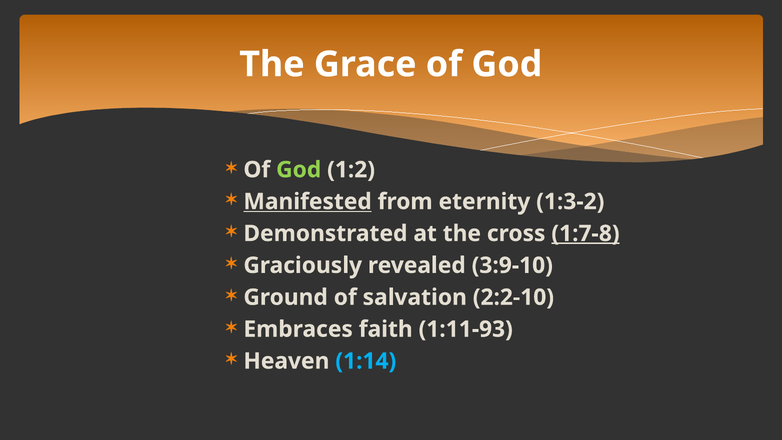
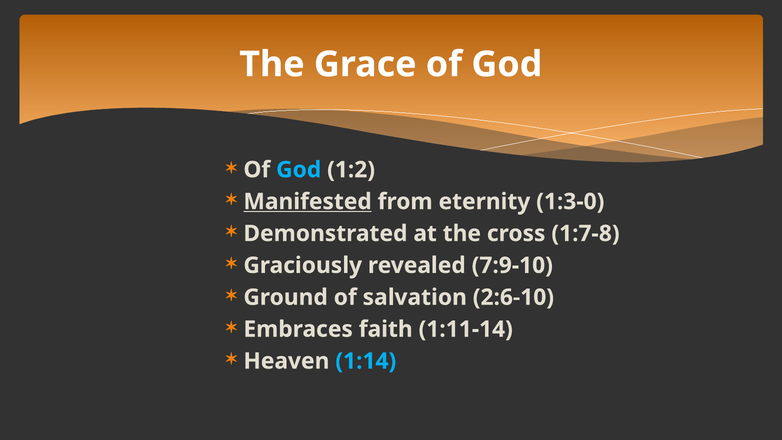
God colour: light green -> light blue (299, 170)
1:3-2: 1:3-2 -> 1:3-0 (570, 202)
1:7-8 underline: present -> none (585, 233)
3:9-10: 3:9-10 -> 7:9-10 (512, 265)
2:2-10: 2:2-10 -> 2:6-10 (513, 297)
1:11-93: 1:11-93 -> 1:11-14 (466, 329)
